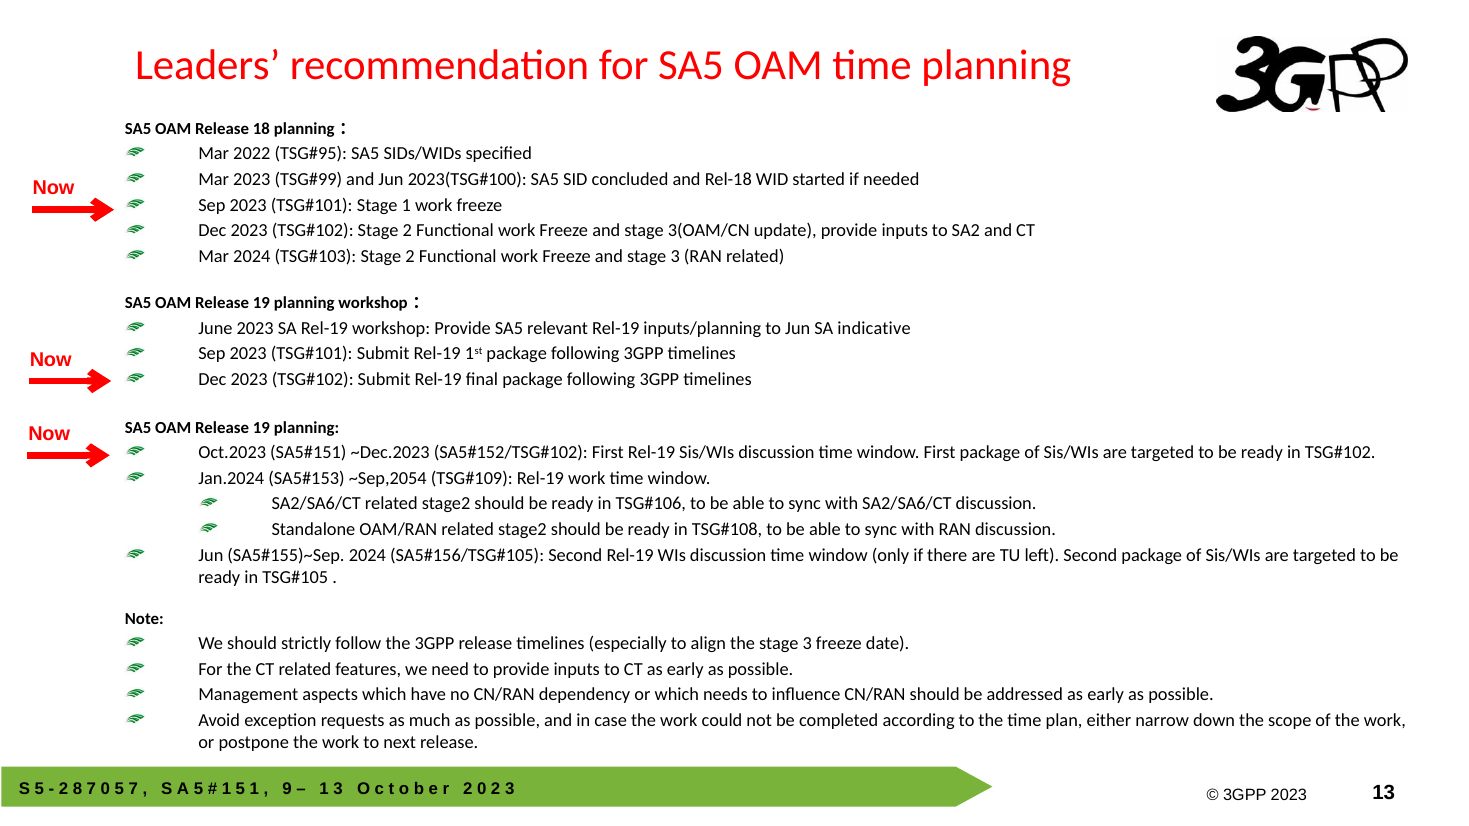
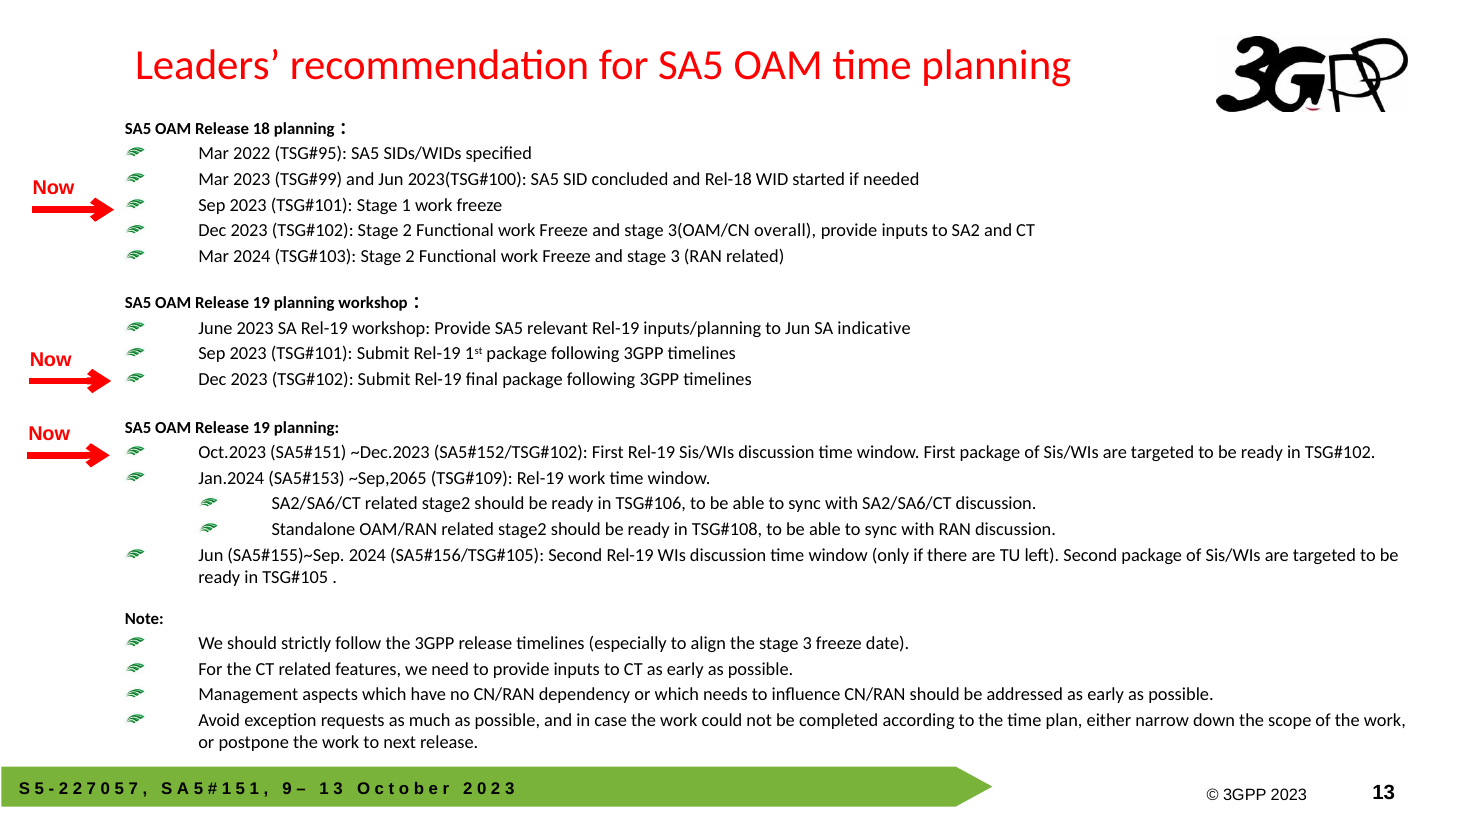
update: update -> overall (785, 231)
~Sep,2054: ~Sep,2054 -> ~Sep,2065 (388, 478)
2 8: 8 -> 2 (77, 789)
